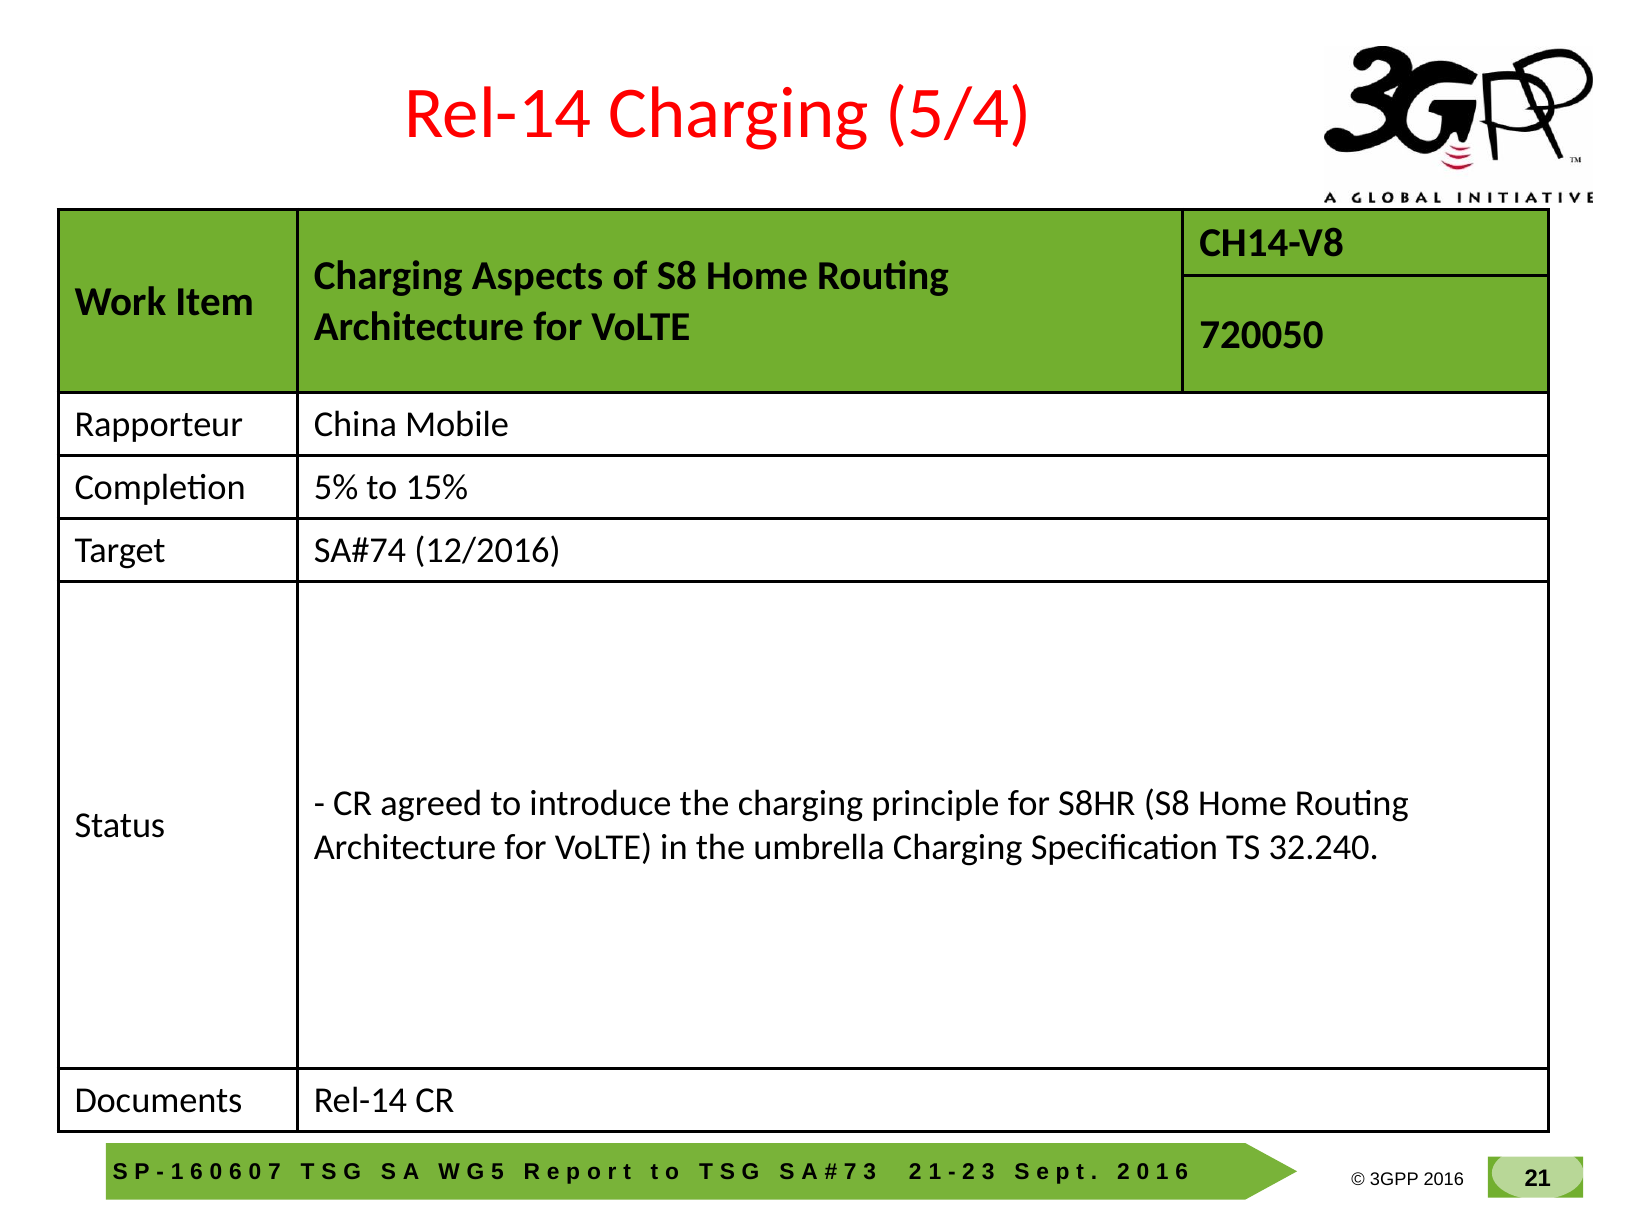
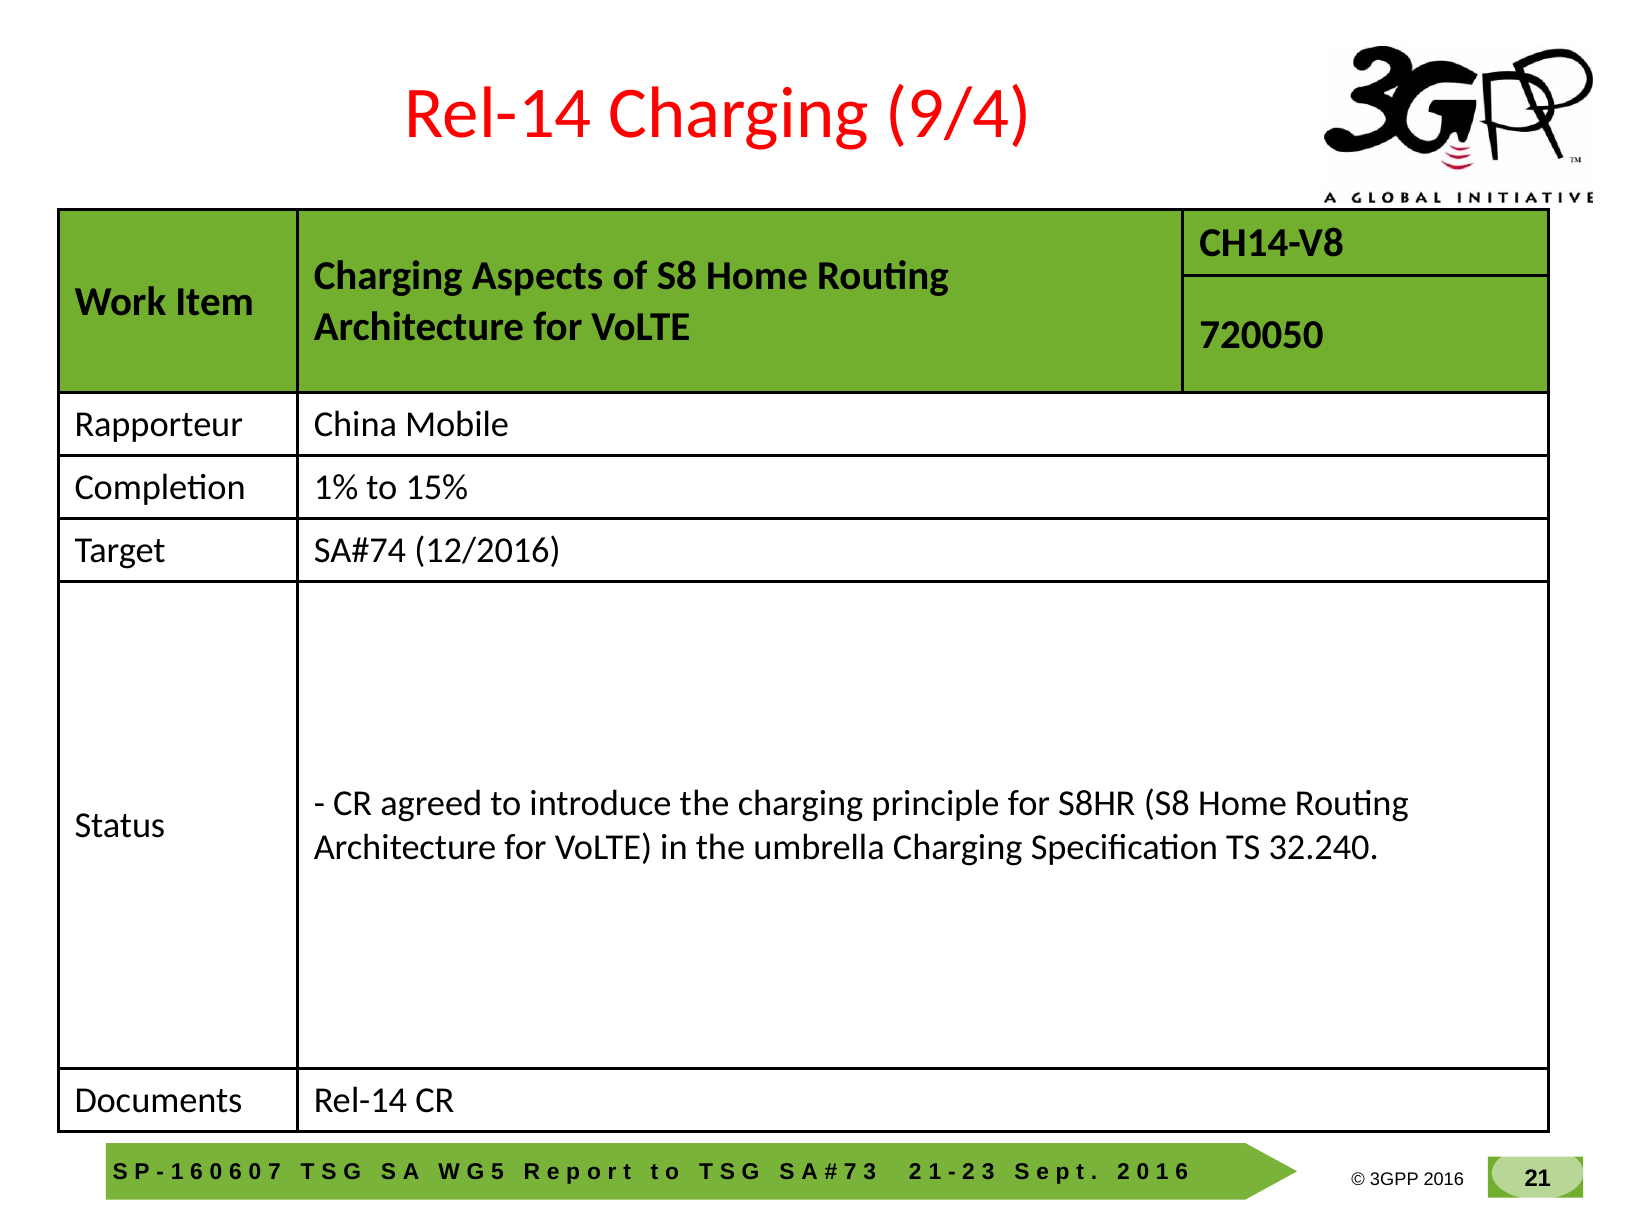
5/4: 5/4 -> 9/4 (958, 113)
5%: 5% -> 1% (336, 487)
